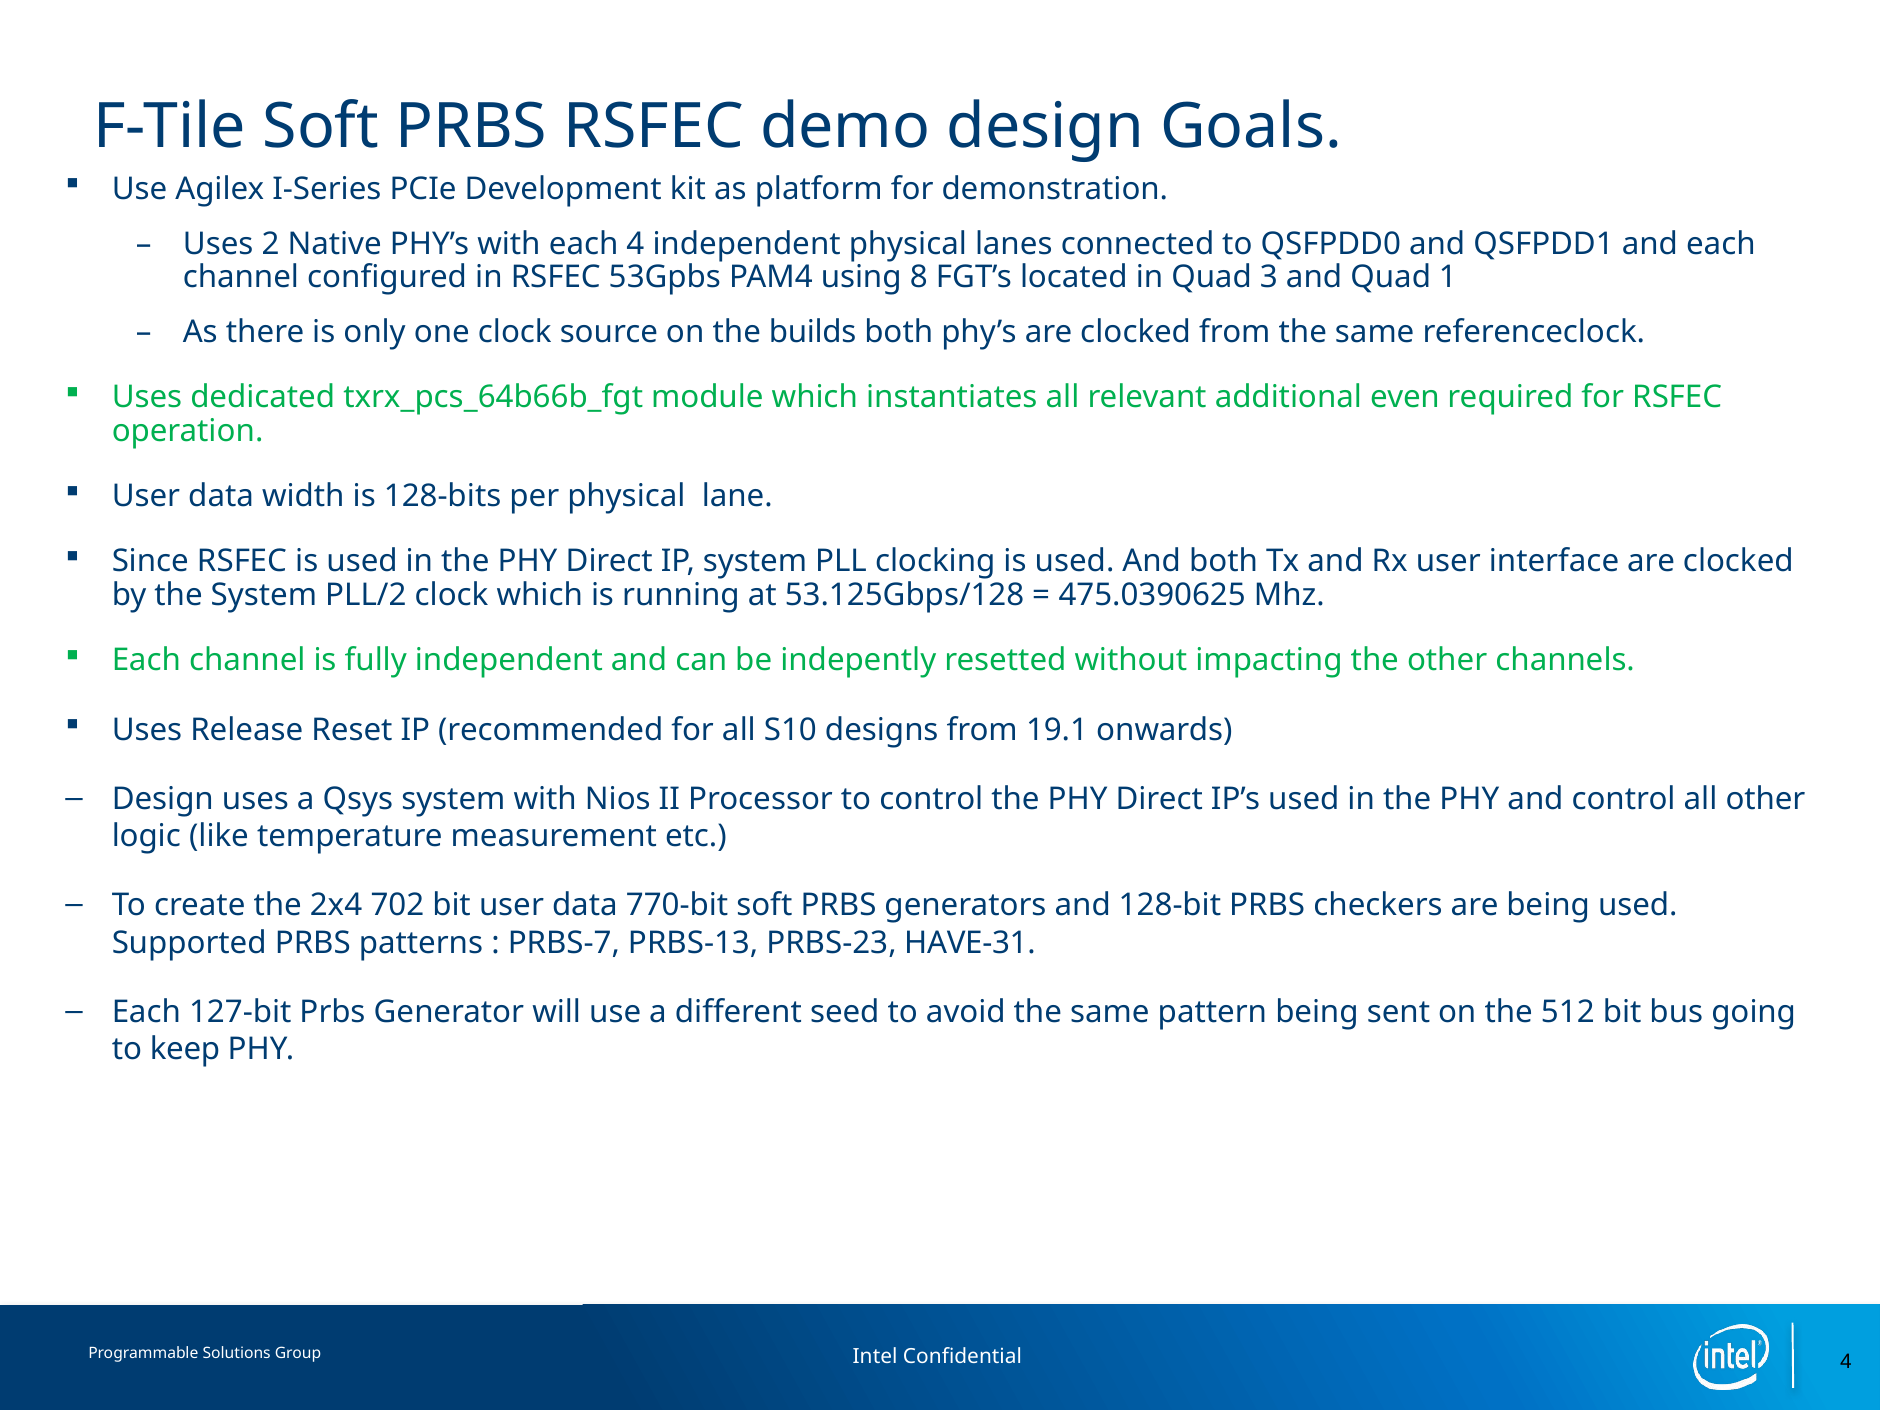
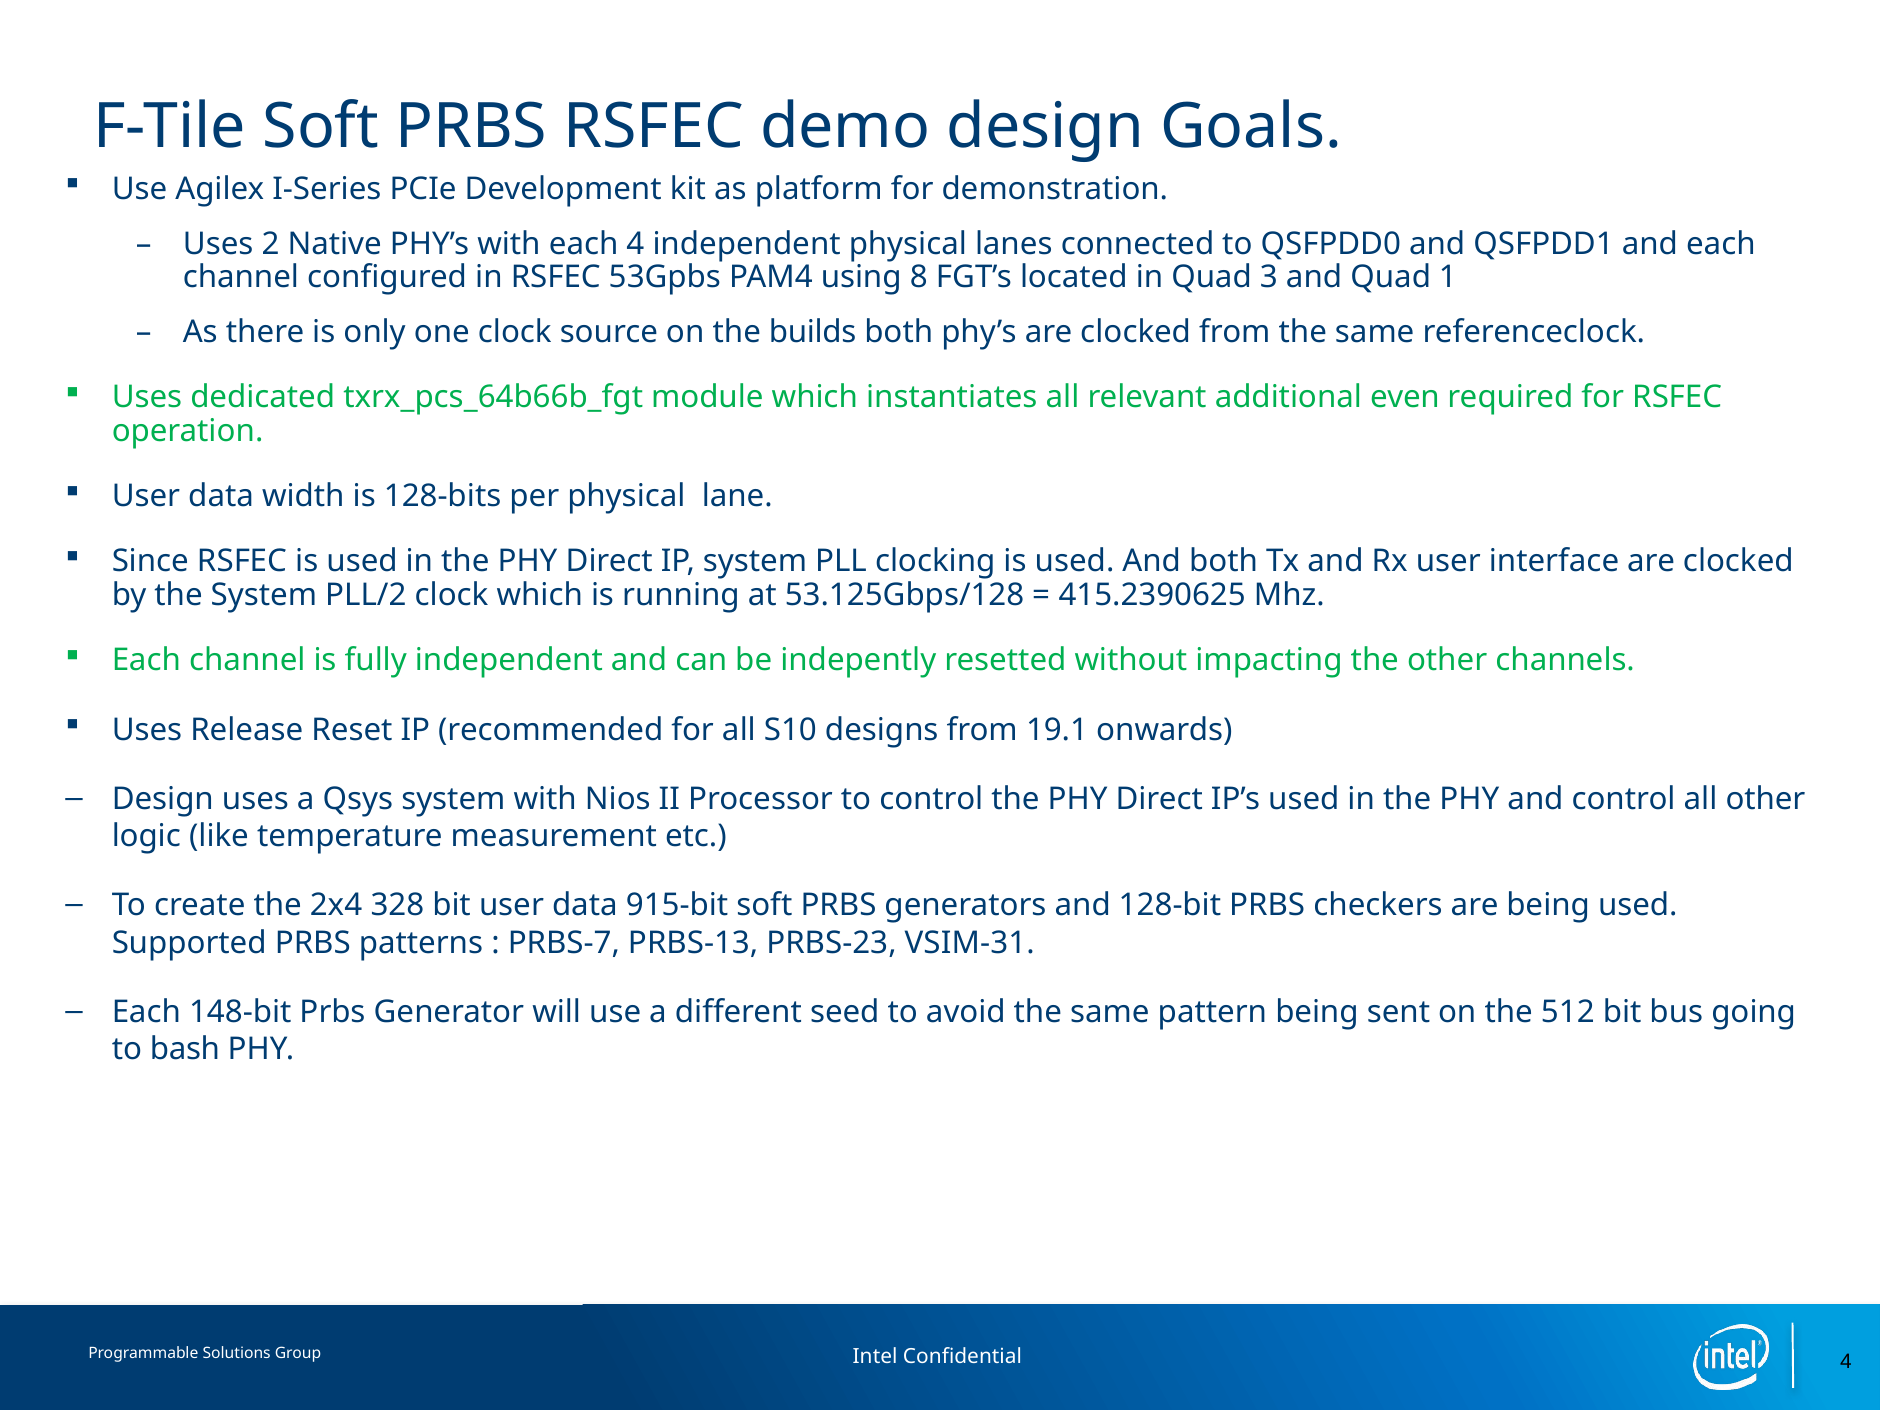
475.0390625: 475.0390625 -> 415.2390625 (1152, 595)
702: 702 -> 328 (397, 905)
770-bit: 770-bit -> 915-bit (677, 905)
HAVE-31: HAVE-31 -> VSIM-31 (970, 943)
127-bit: 127-bit -> 148-bit (240, 1012)
keep: keep -> bash (185, 1049)
